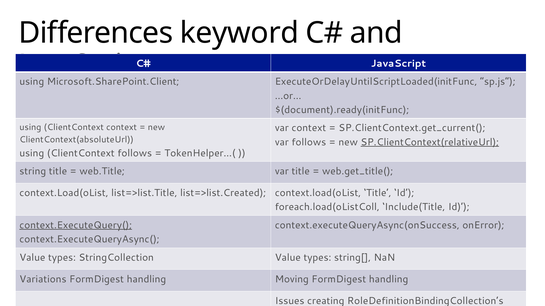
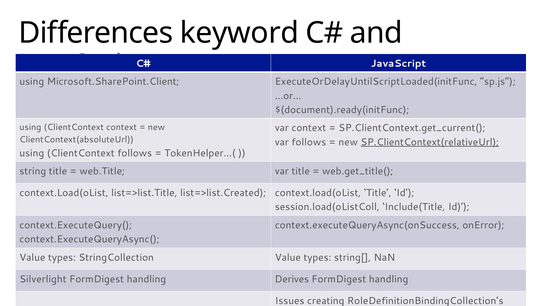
foreach.load(oListColl: foreach.load(oListColl -> session.load(oListColl (327, 207)
context.ExecuteQuery( underline: present -> none (76, 226)
Variations: Variations -> Silverlight (43, 280)
Moving: Moving -> Derives (292, 280)
